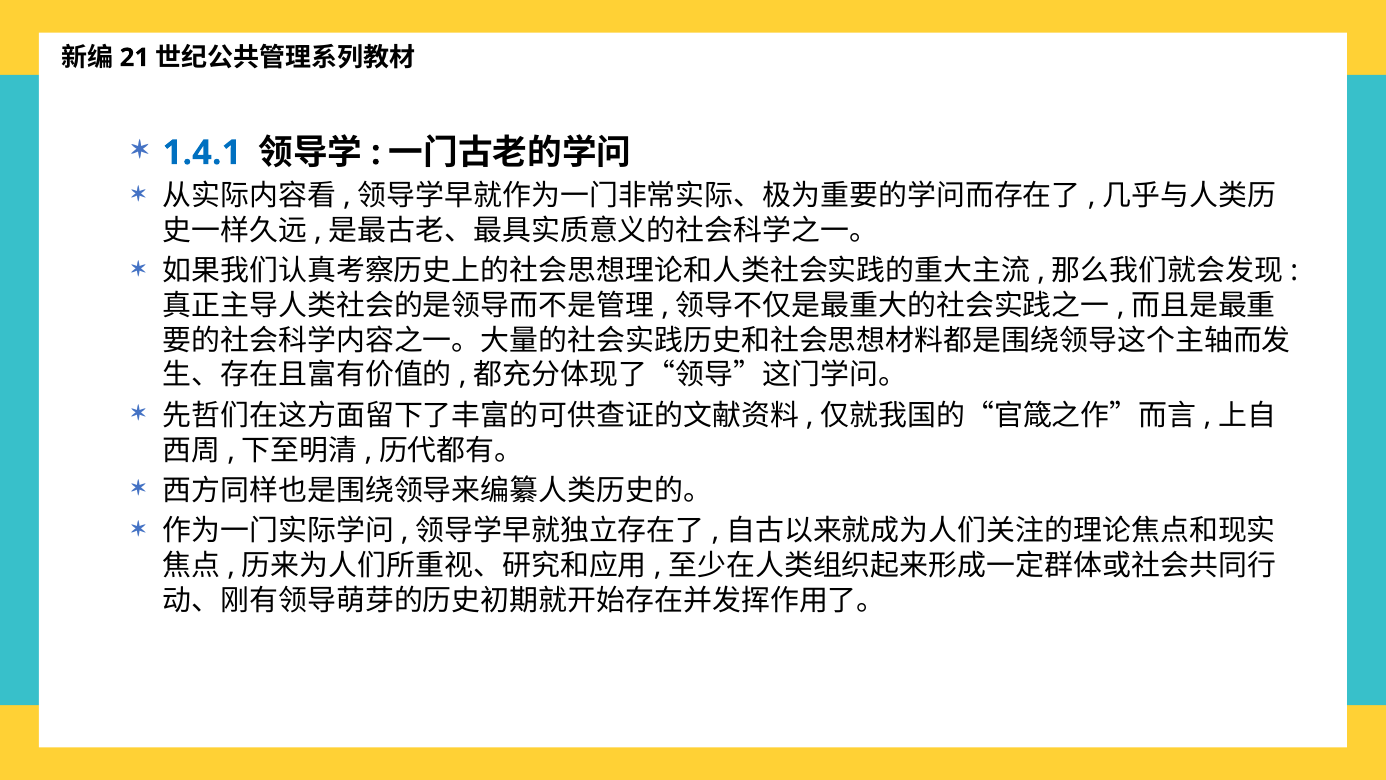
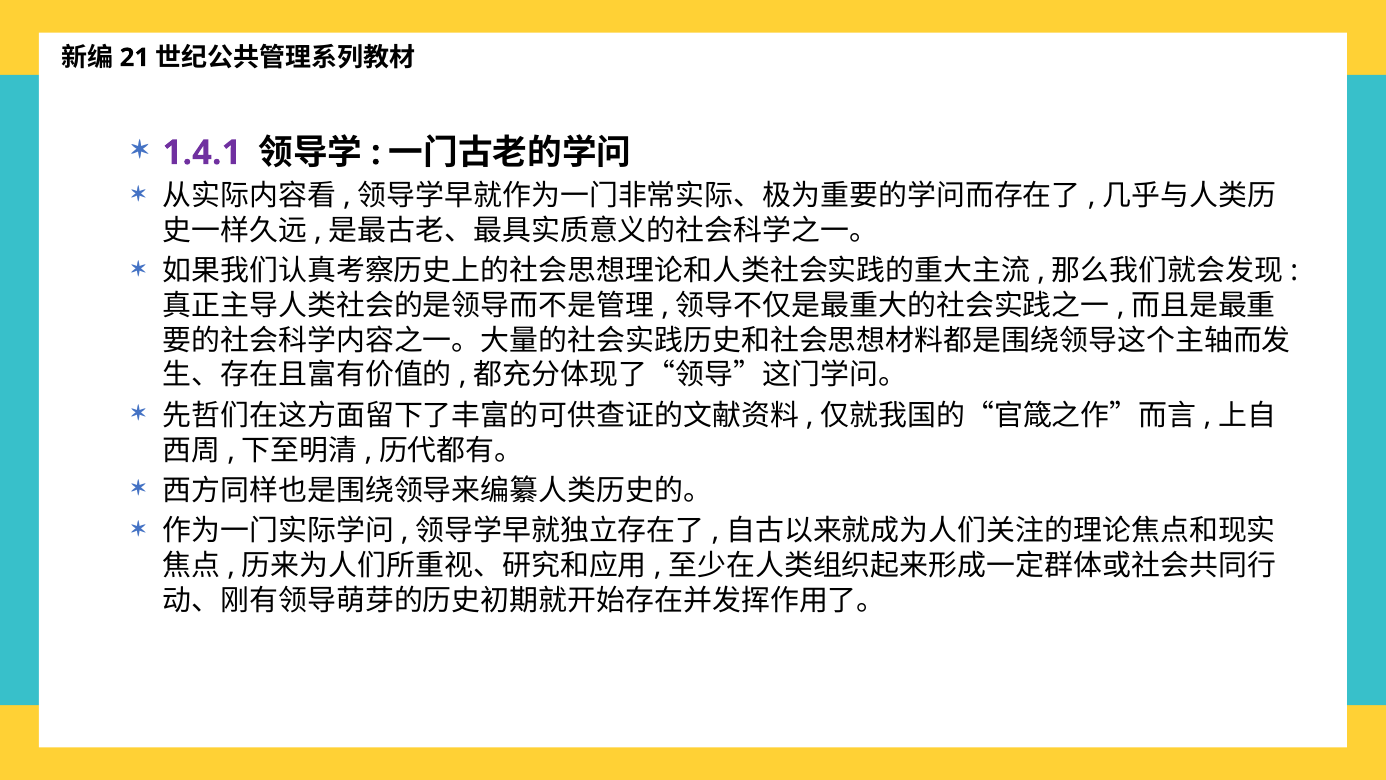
1.4.1 colour: blue -> purple (202, 153)
